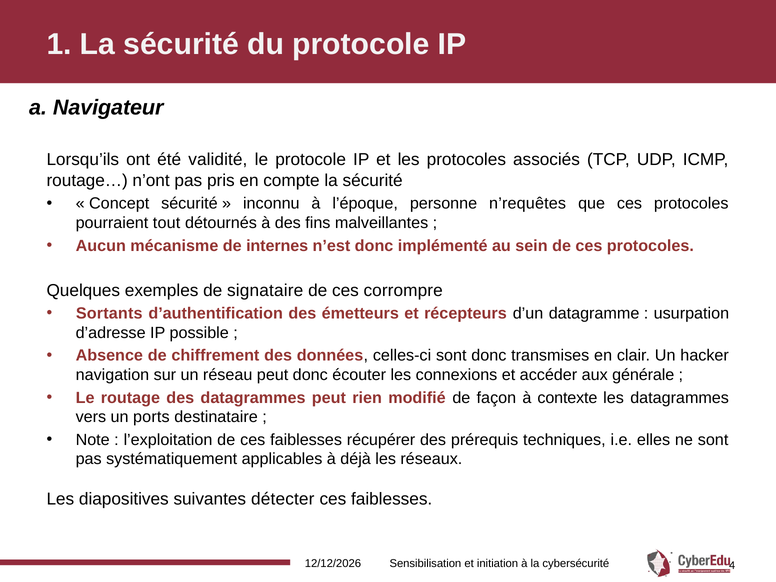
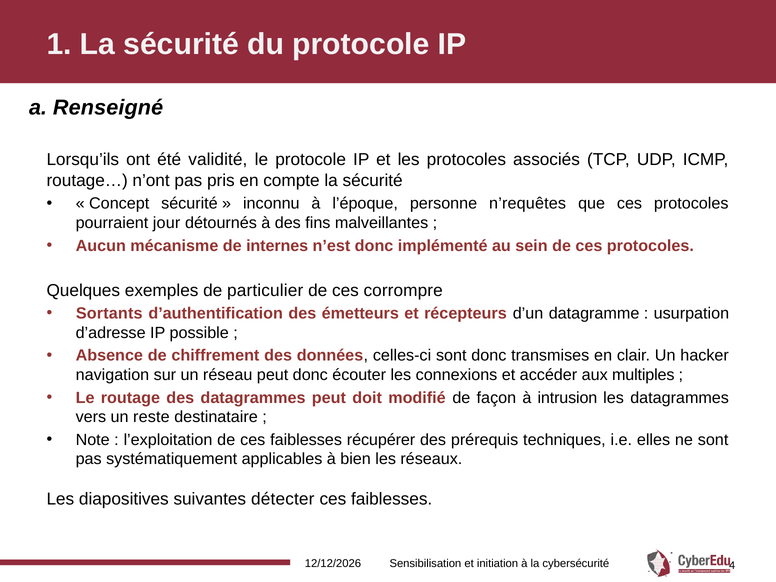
Navigateur: Navigateur -> Renseigné (108, 108)
tout: tout -> jour (167, 223)
signataire: signataire -> particulier (265, 290)
générale: générale -> multiples (643, 375)
rien: rien -> doit (367, 398)
contexte: contexte -> intrusion (567, 398)
ports: ports -> reste (151, 417)
déjà: déjà -> bien (356, 459)
